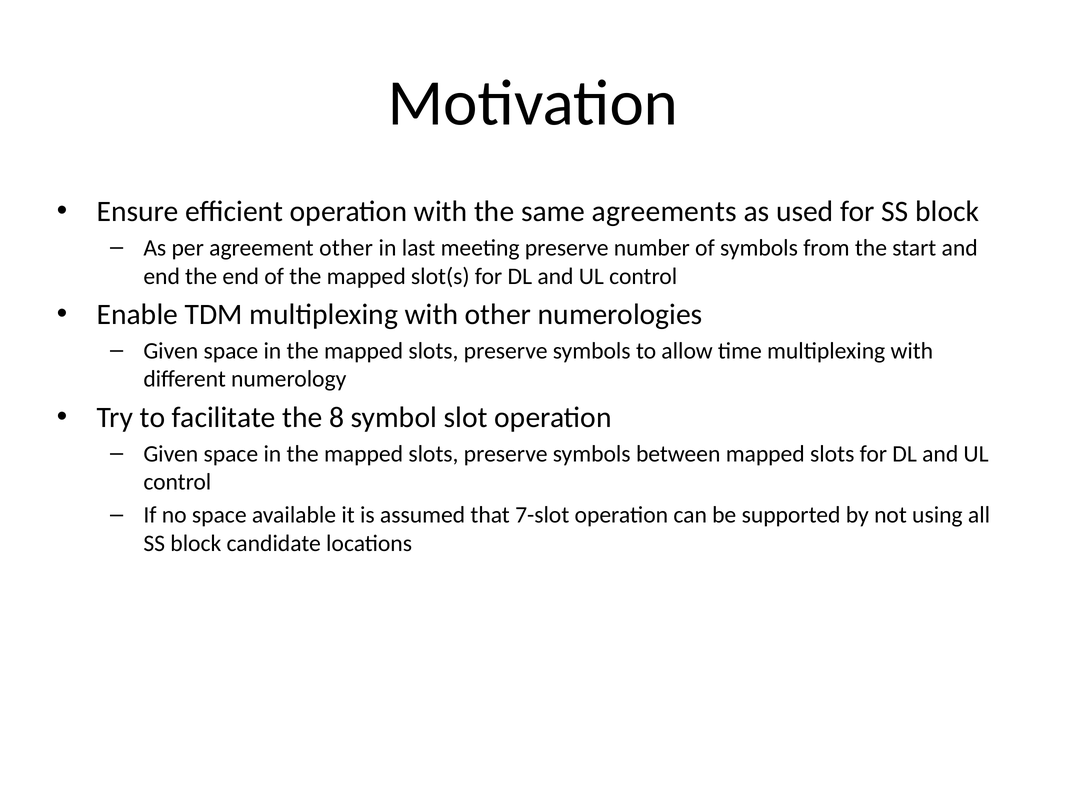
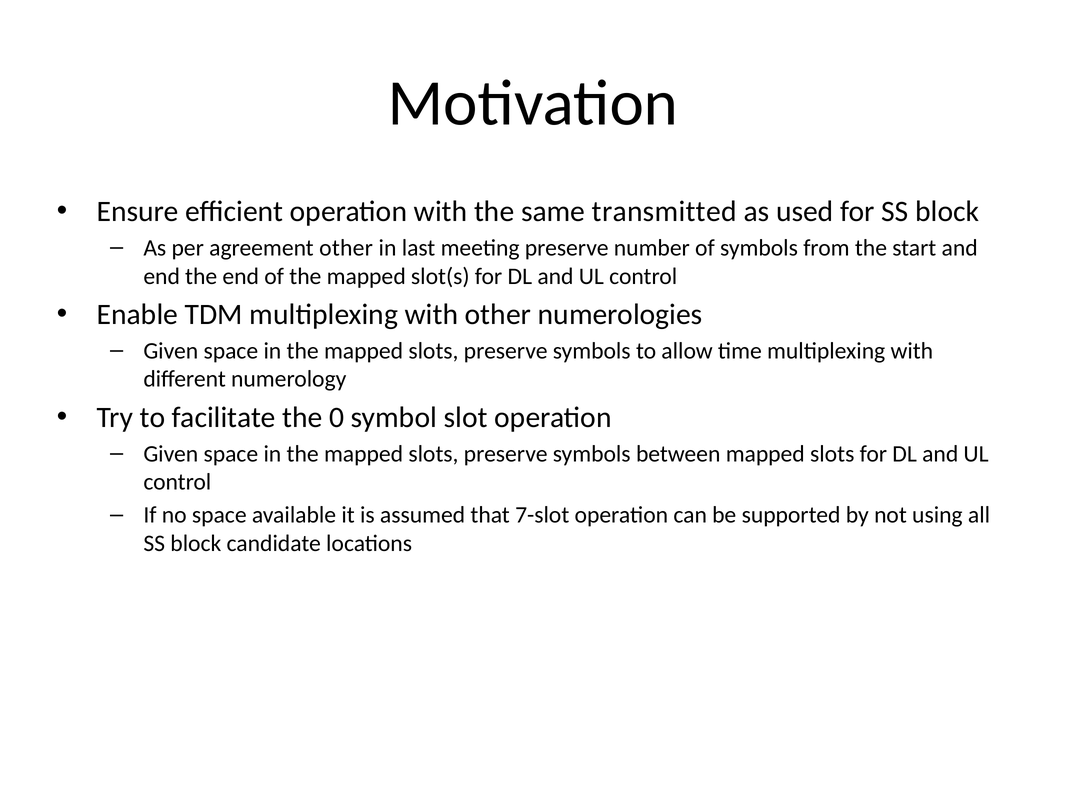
agreements: agreements -> transmitted (664, 212)
8: 8 -> 0 (337, 418)
